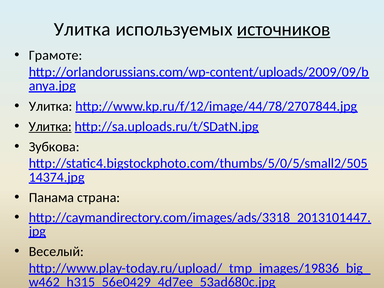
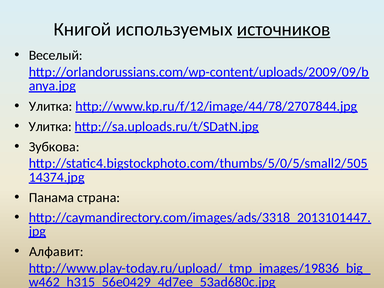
Улитка: Улитка -> Книгой (82, 29)
Грамоте: Грамоте -> Веселый (56, 55)
Улитка underline: present -> none (50, 126)
Веселый: Веселый -> Алфавит (56, 252)
